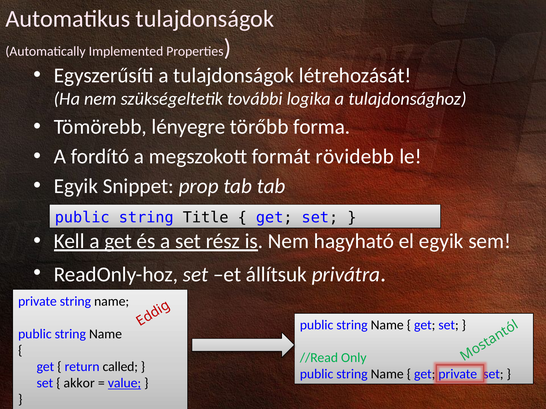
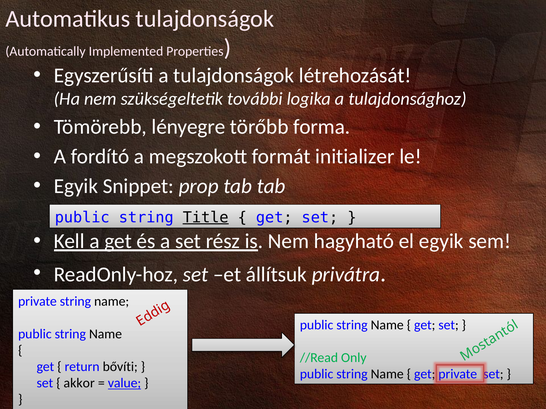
rövidebb: rövidebb -> initializer (355, 157)
Title underline: none -> present (206, 218)
called: called -> bővíti (120, 367)
